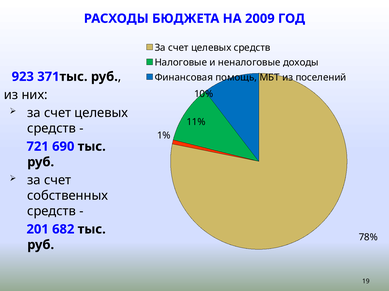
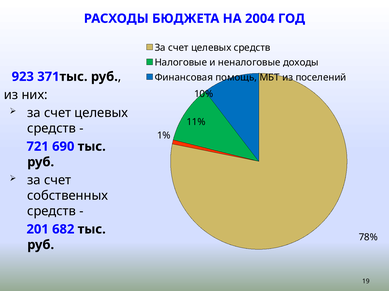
2009: 2009 -> 2004 (260, 19)
